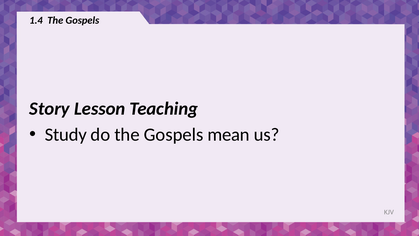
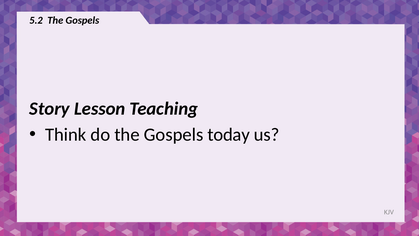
1.4: 1.4 -> 5.2 (36, 20)
Study: Study -> Think (66, 135)
mean: mean -> today (229, 135)
